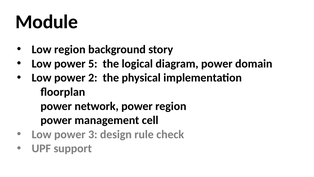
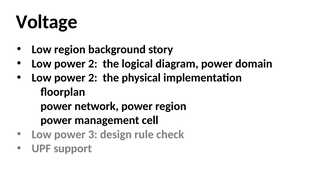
Module: Module -> Voltage (47, 22)
5: 5 -> 2 (93, 63)
